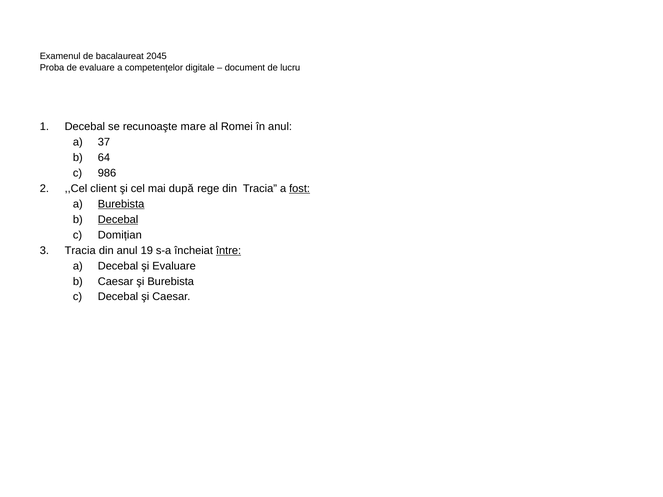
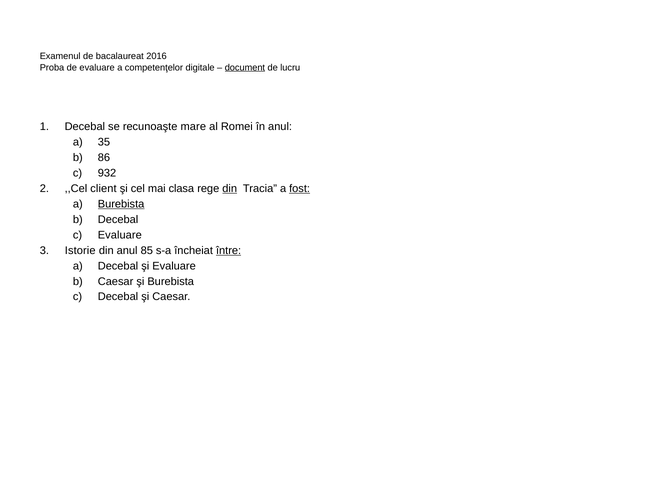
2045: 2045 -> 2016 (157, 56)
document underline: none -> present (245, 68)
37: 37 -> 35 (104, 142)
64: 64 -> 86 (104, 158)
986: 986 -> 932 (107, 173)
după: după -> clasa (181, 189)
din underline: none -> present (230, 189)
Decebal underline: present -> none (118, 220)
Domițian: Domițian -> Evaluare (120, 235)
Tracia: Tracia -> Istorie (80, 251)
19: 19 -> 85 (147, 251)
